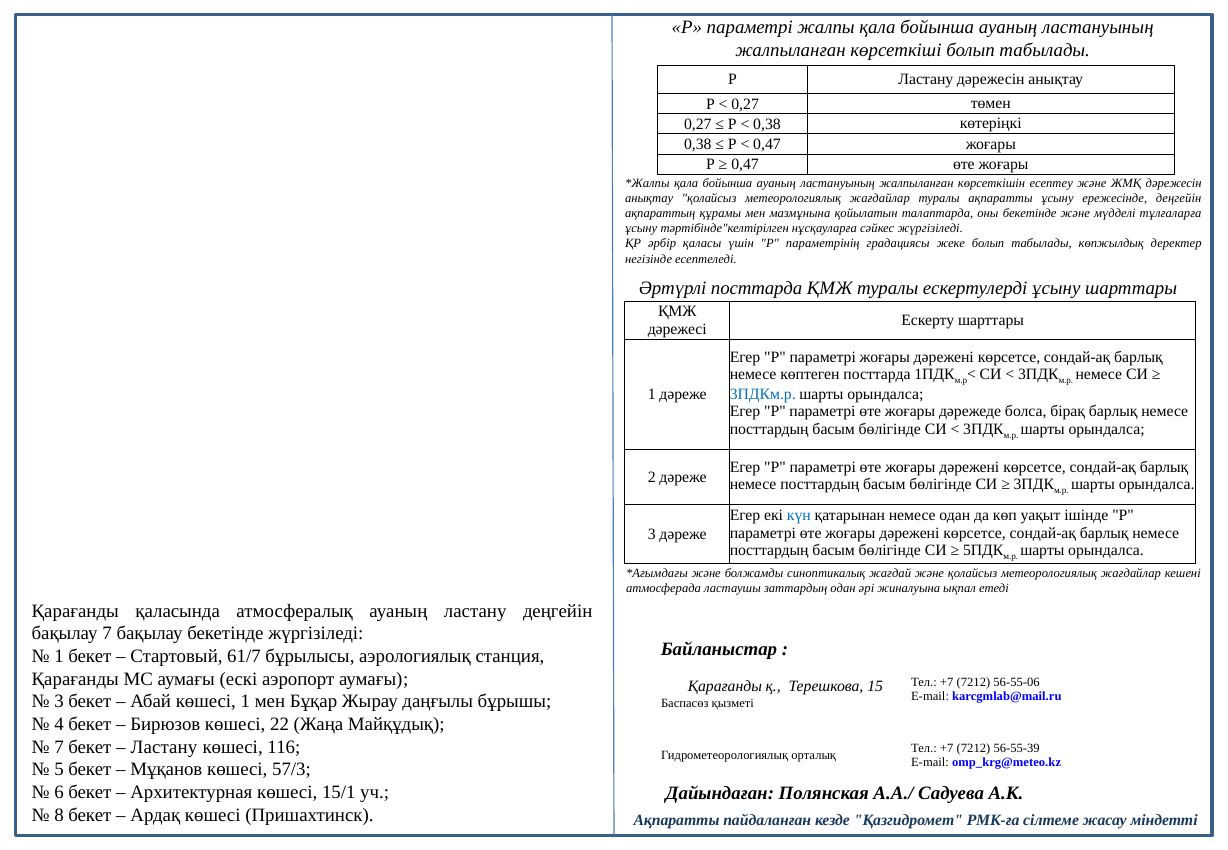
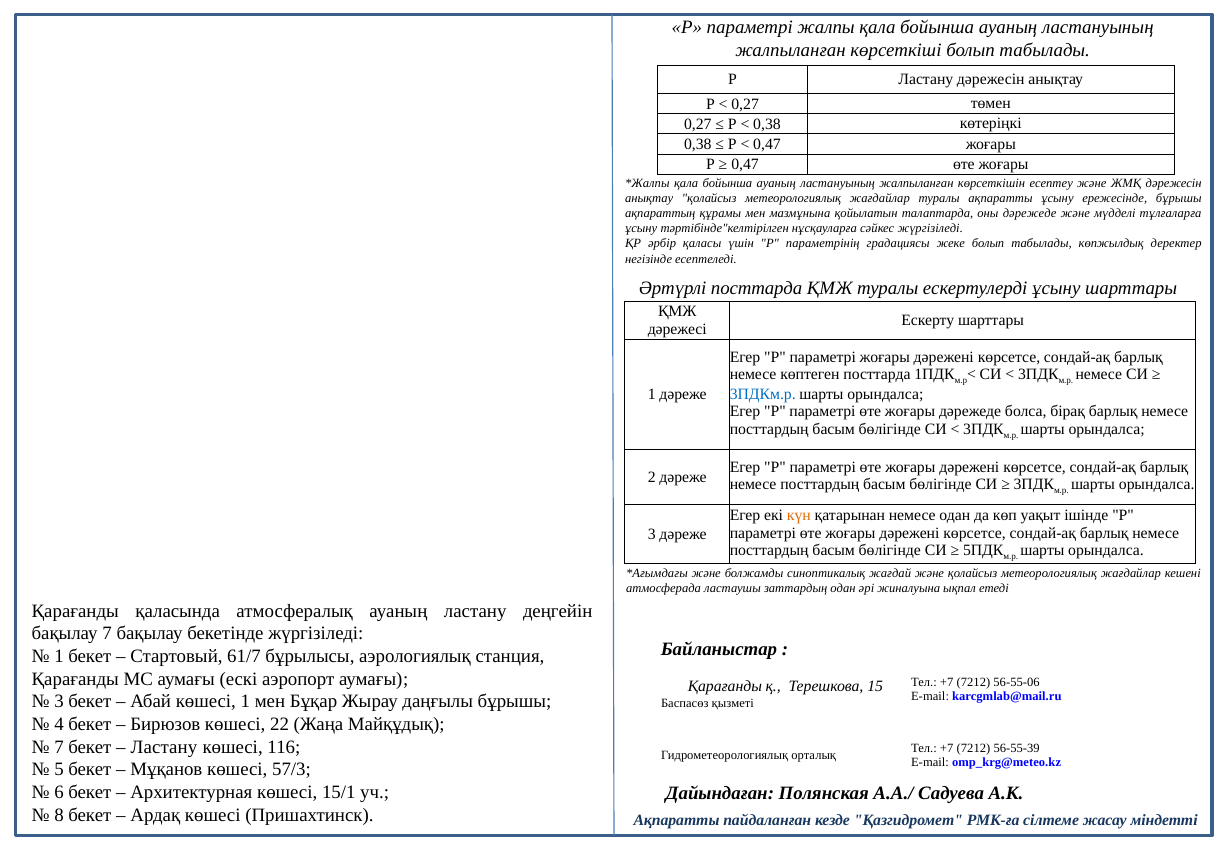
ережесінде деңгейін: деңгейін -> бұрышы (1179, 199)
оны бекетінде: бекетінде -> дәрежеде (1030, 214)
күн colour: blue -> orange (799, 516)
